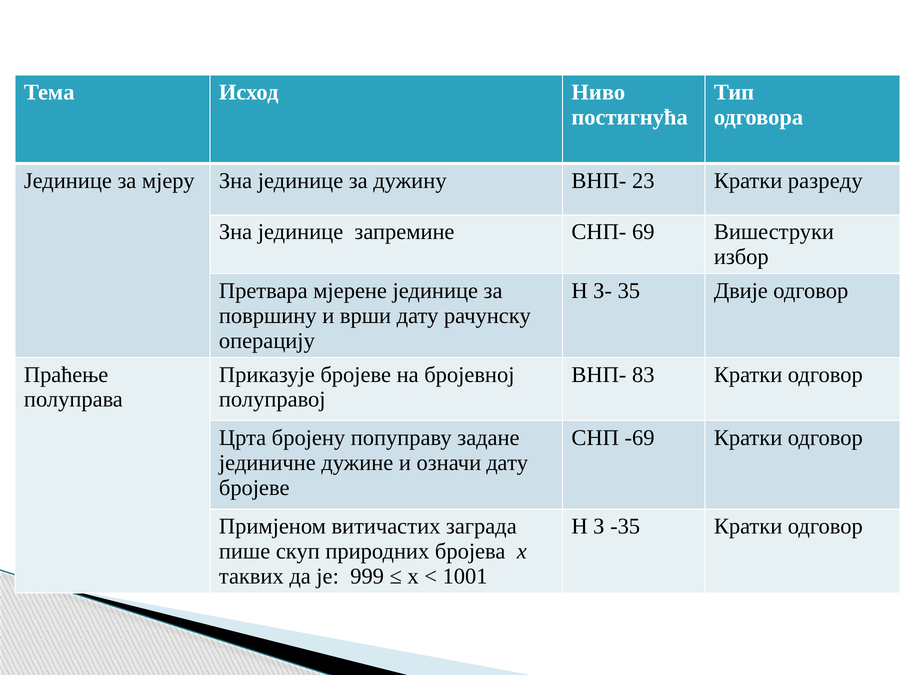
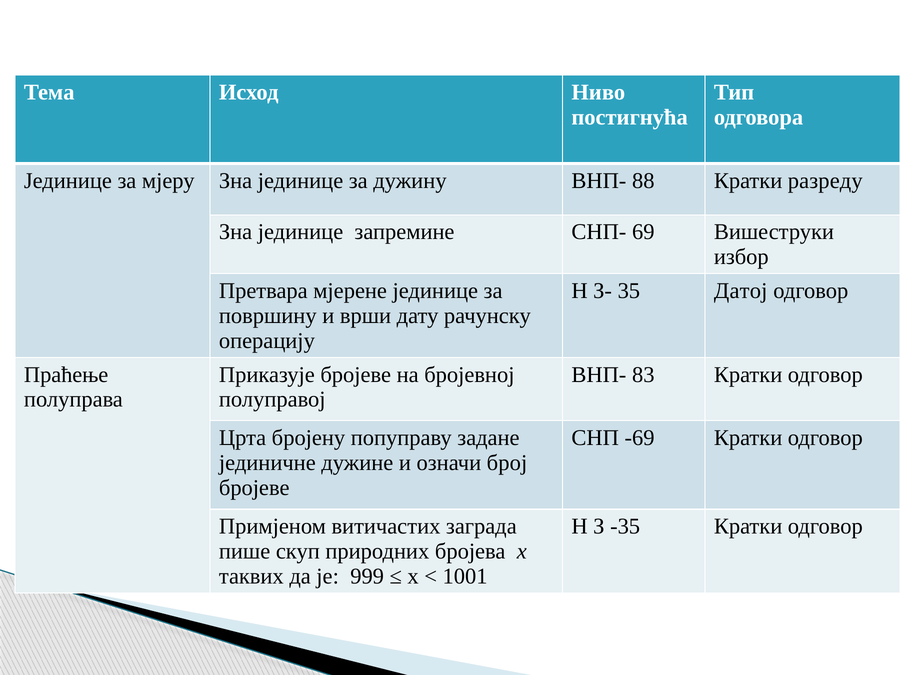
23: 23 -> 88 (643, 181)
Двије: Двије -> Датој (741, 291)
означи дату: дату -> број (507, 463)
